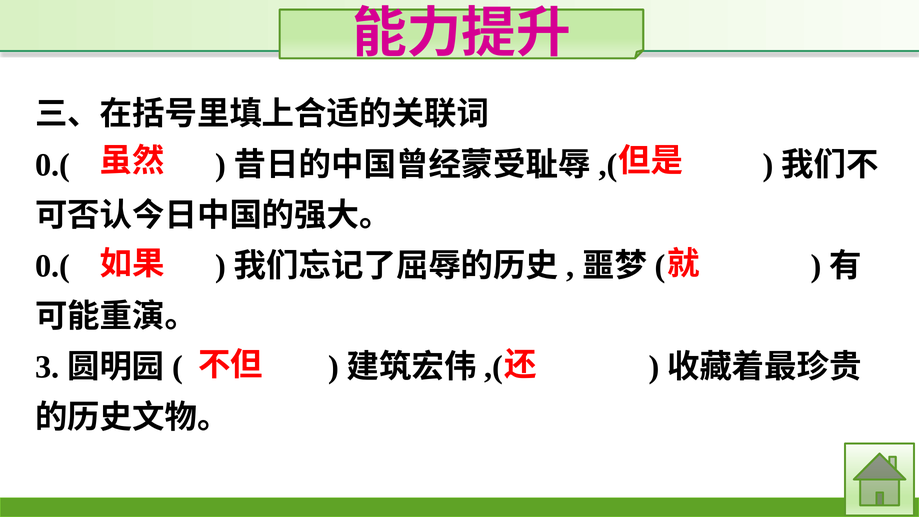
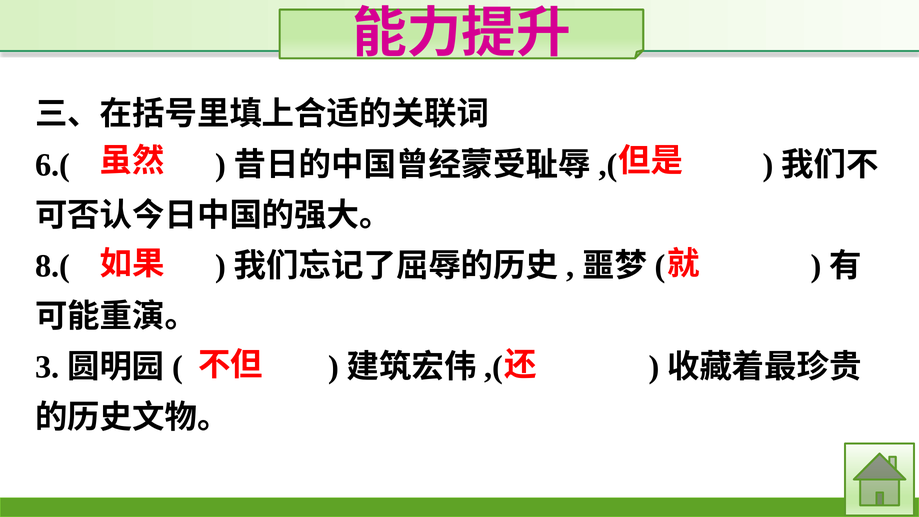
0.(: 0.( -> 6.( (53, 165)
0.(: 0.( -> 8.( (53, 266)
